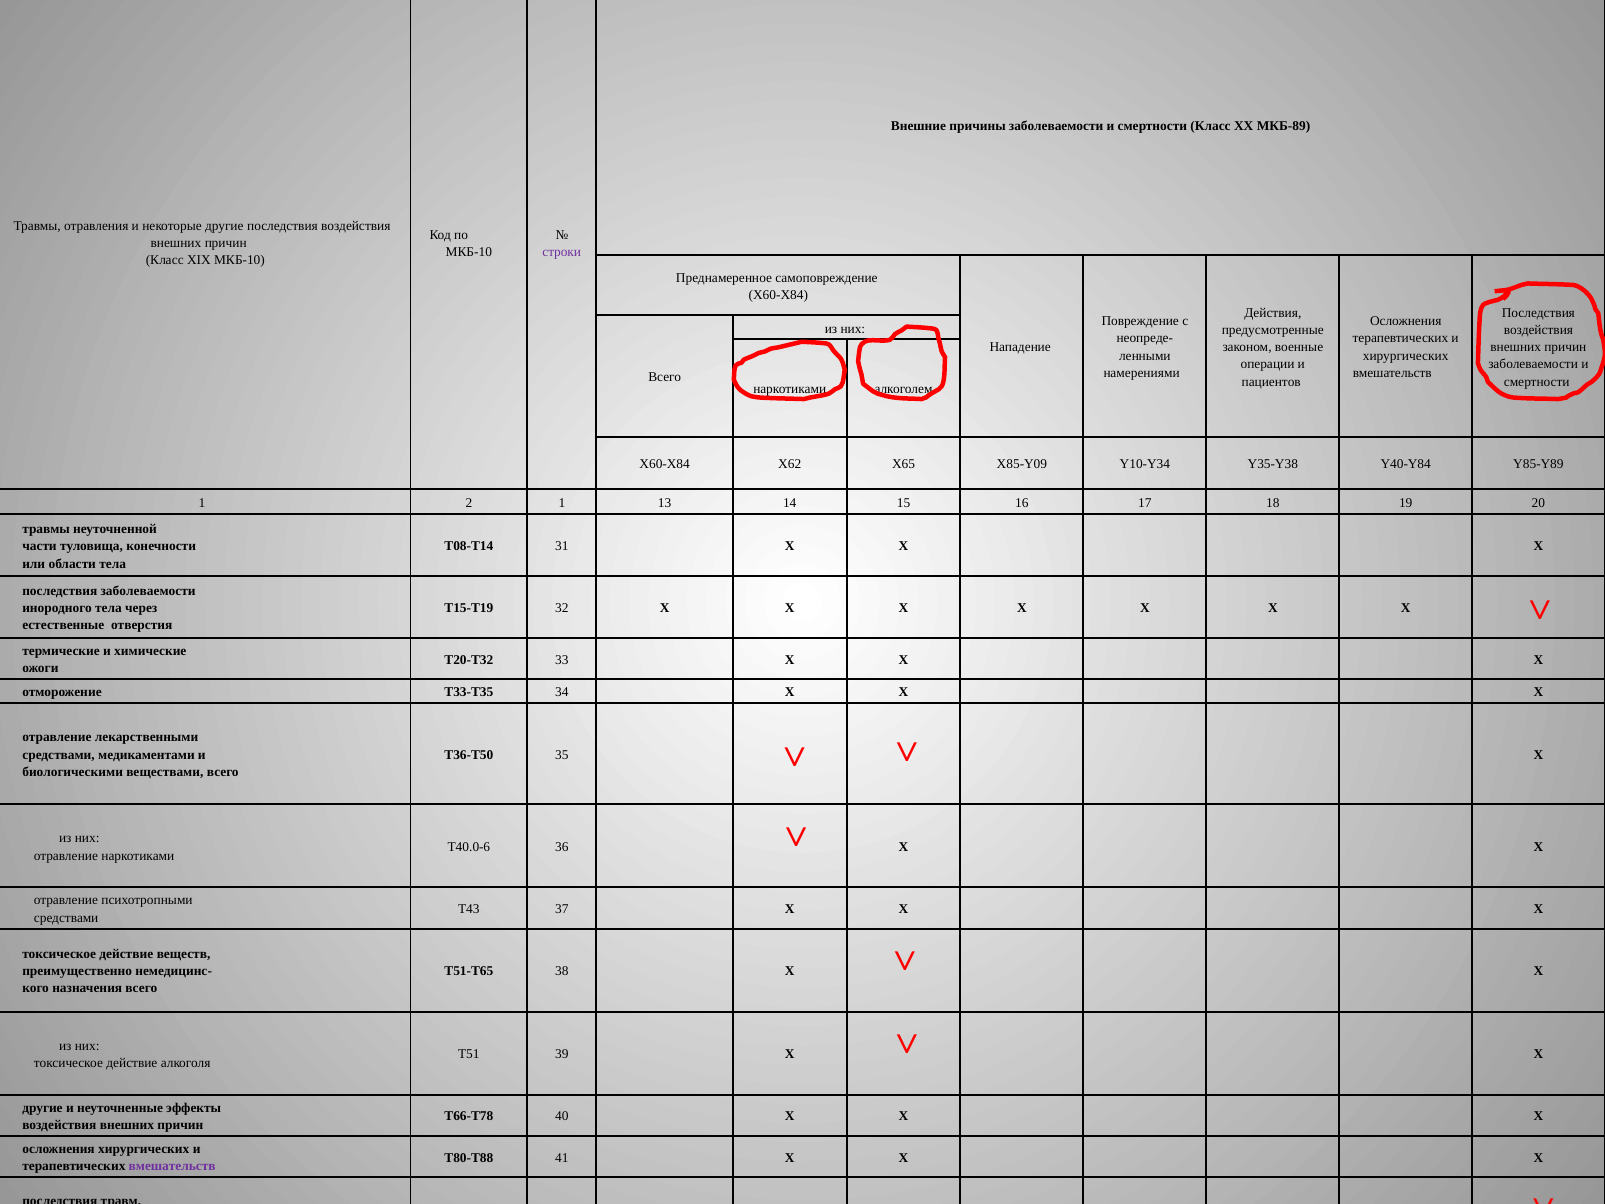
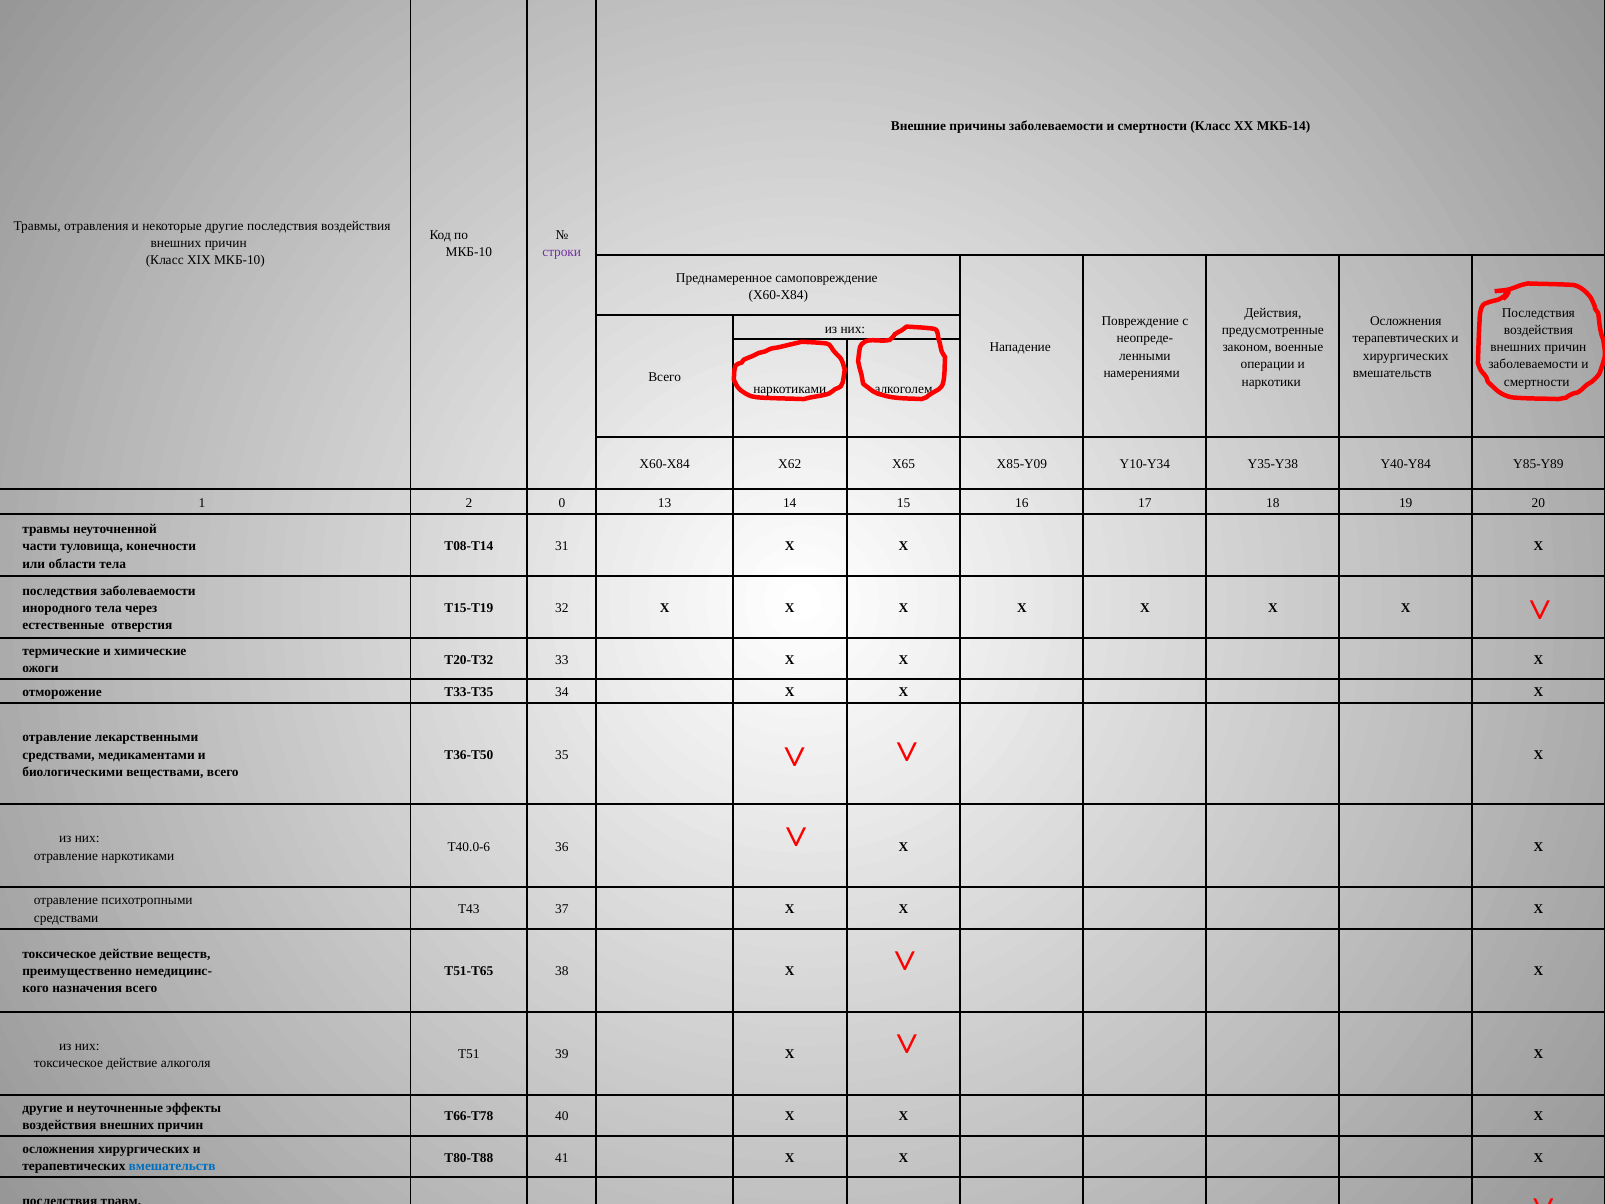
МКБ-89: МКБ-89 -> МКБ-14 (1284, 126)
пациентов: пациентов -> наркотики (1271, 382)
2 1: 1 -> 0 (562, 503)
вмешaтельств colour: purple -> blue (172, 1166)
